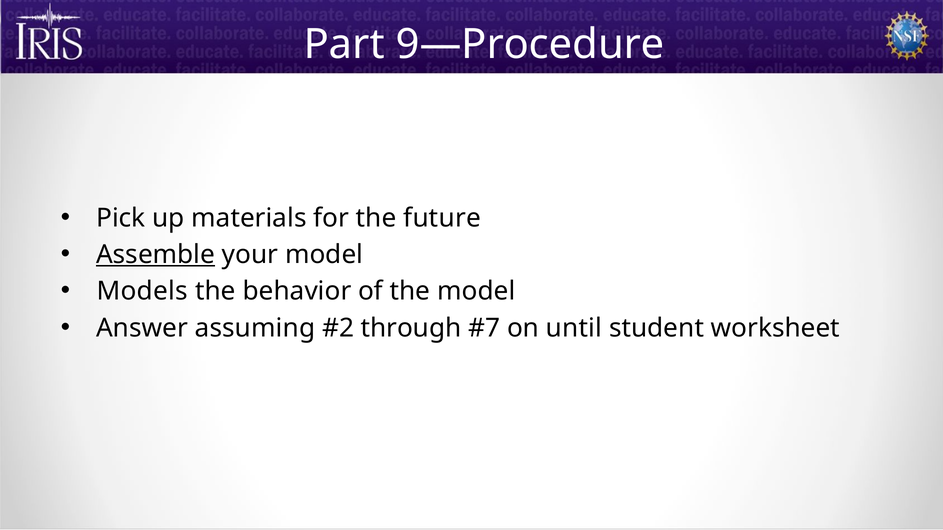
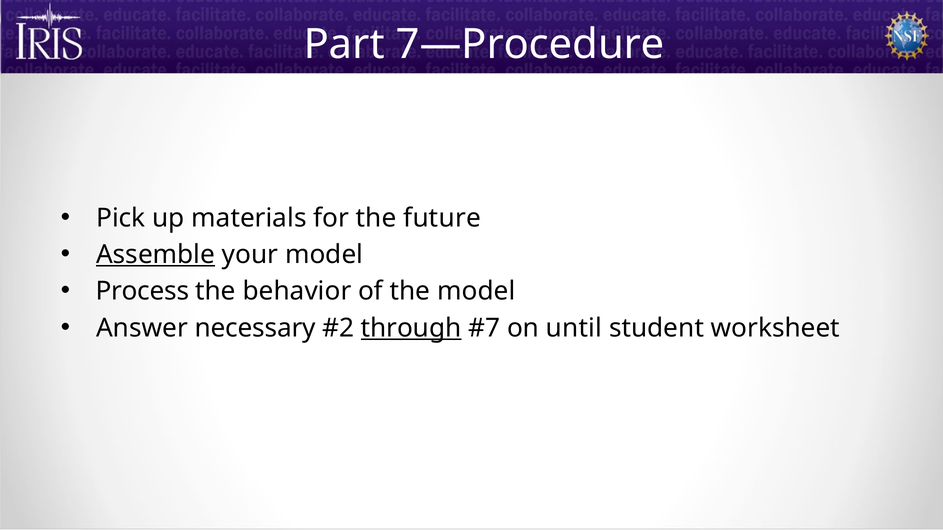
9—Procedure: 9—Procedure -> 7—Procedure (530, 45)
Models: Models -> Process (142, 292)
assuming: assuming -> necessary (255, 328)
through underline: none -> present (411, 328)
